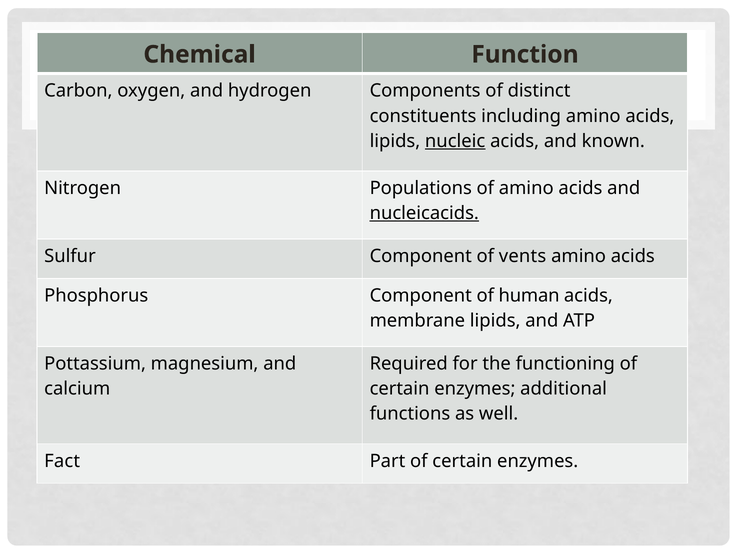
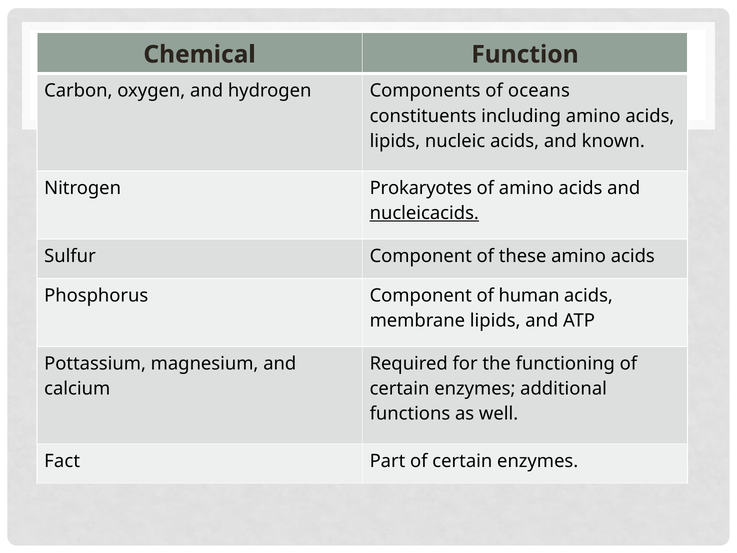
distinct: distinct -> oceans (539, 91)
nucleic underline: present -> none (455, 141)
Populations: Populations -> Prokaryotes (421, 188)
vents: vents -> these (523, 256)
